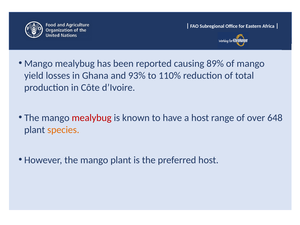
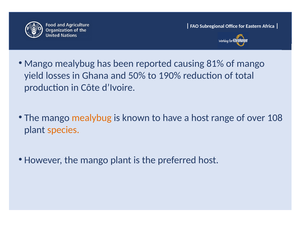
89%: 89% -> 81% (215, 63)
93%: 93% -> 50% (137, 75)
110%: 110% -> 190% (170, 75)
mealybug colour: red -> orange (92, 118)
648: 648 -> 108 (275, 118)
